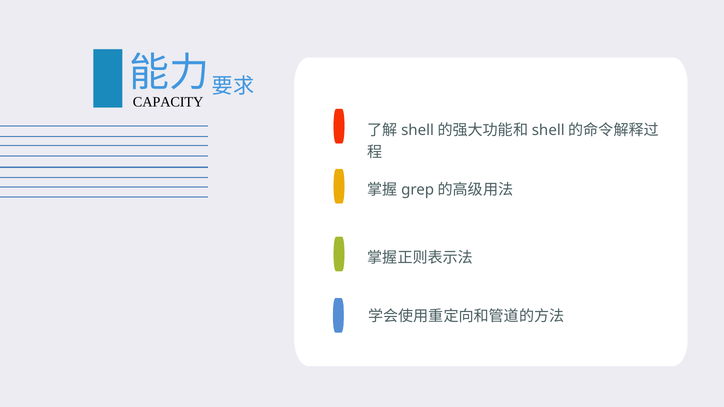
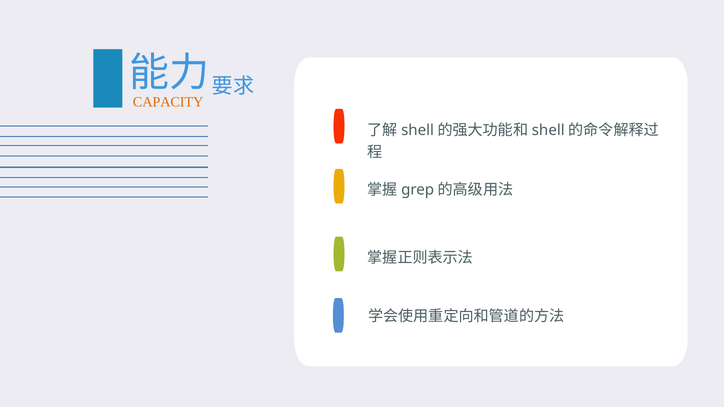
CAPACITY colour: black -> orange (168, 102)
